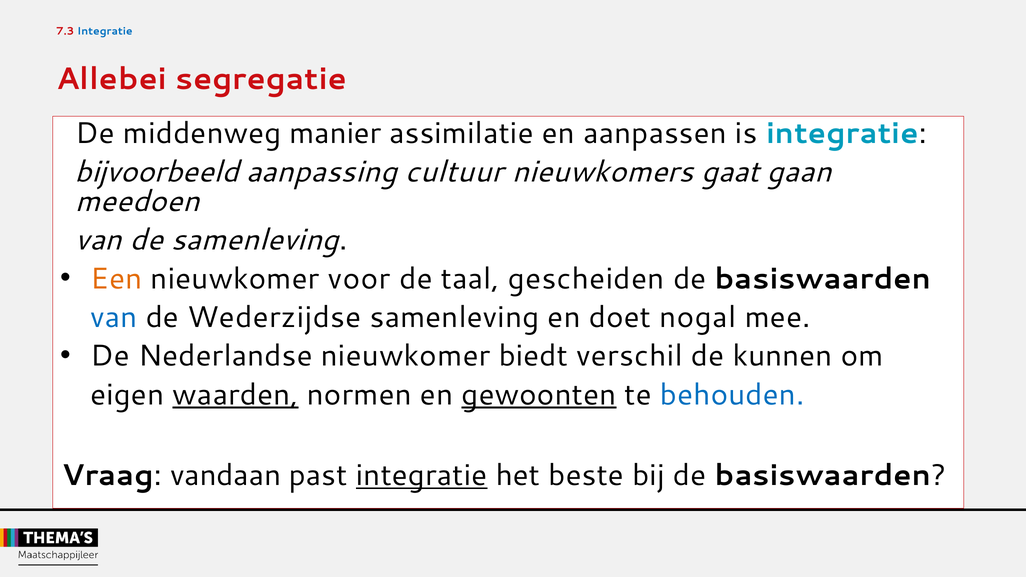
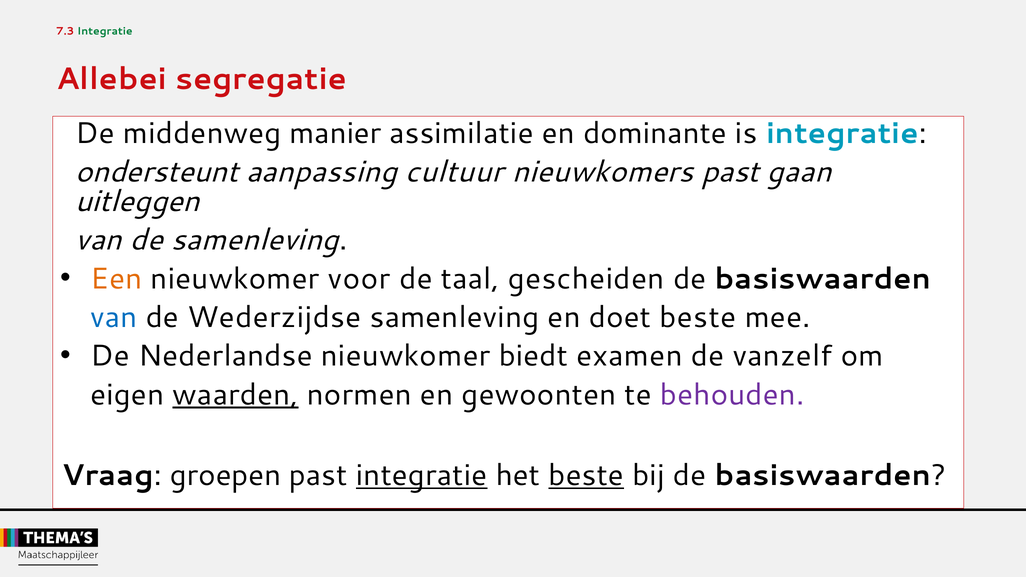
Integratie colour: blue -> green (105, 31)
aanpassen: aanpassen -> dominante (655, 133)
bijvoorbeeld: bijvoorbeeld -> ondersteunt (157, 172)
nieuwkomers gaat: gaat -> past (730, 172)
meedoen: meedoen -> uitleggen (138, 201)
doet nogal: nogal -> beste (698, 317)
verschil: verschil -> examen (630, 356)
kunnen: kunnen -> vanzelf (782, 356)
gewoonten underline: present -> none (539, 395)
behouden colour: blue -> purple (732, 395)
vandaan: vandaan -> groepen (226, 475)
beste underline: none -> present (586, 475)
